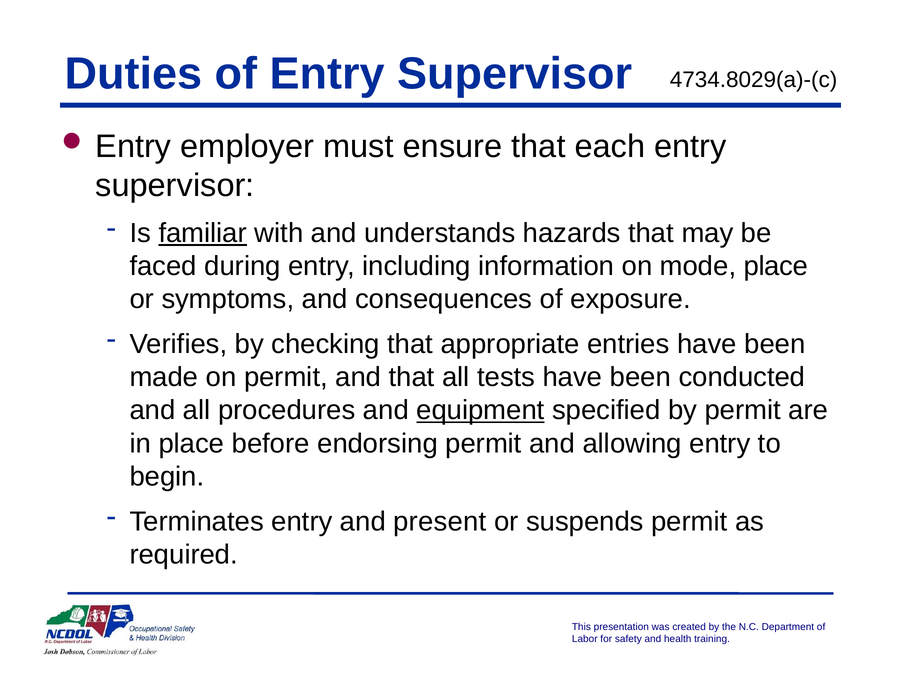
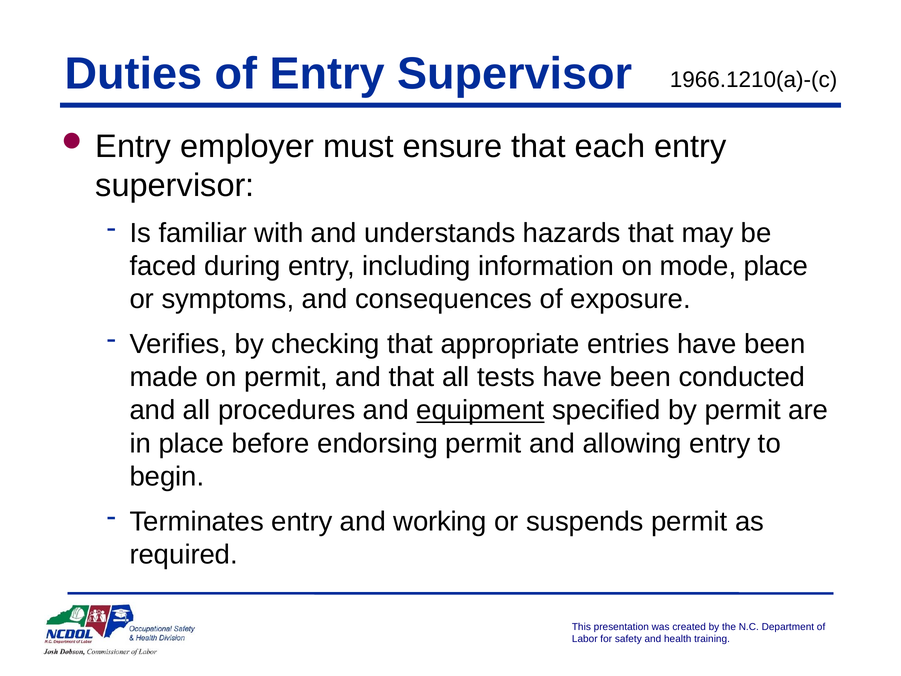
4734.8029(a)-(c: 4734.8029(a)-(c -> 1966.1210(a)-(c (754, 80)
familiar underline: present -> none (203, 233)
present: present -> working (440, 521)
